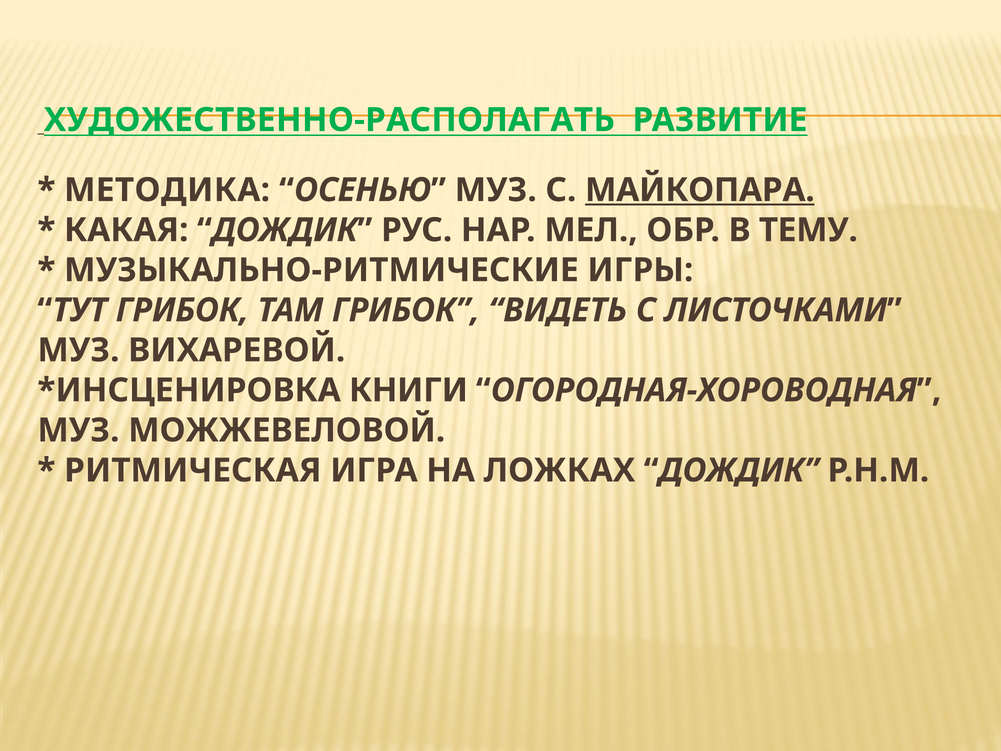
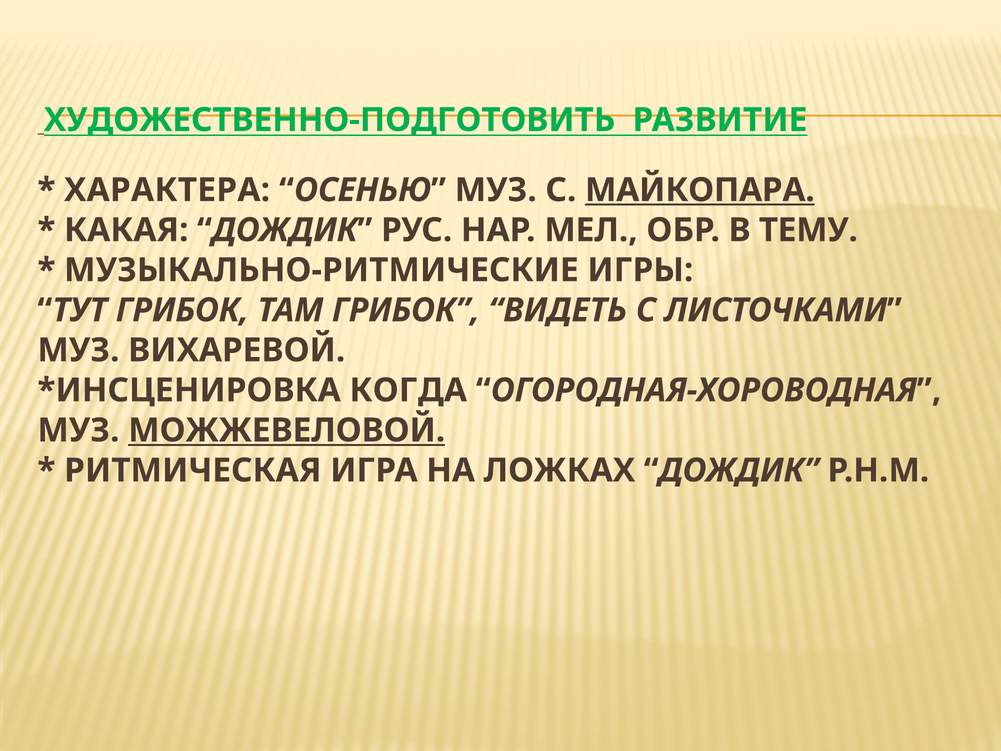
ХУДОЖЕСТВЕННО-РАСПОЛАГАТЬ: ХУДОЖЕСТВЕННО-РАСПОЛАГАТЬ -> ХУДОЖЕСТВЕННО-ПОДГОТОВИТЬ (330, 120)
МЕТОДИКА: МЕТОДИКА -> ХАРАКТЕРА (167, 190)
КНИГИ: КНИГИ -> КОГДА (408, 390)
МОЖЖЕВЕЛОВОЙ underline: none -> present (287, 430)
